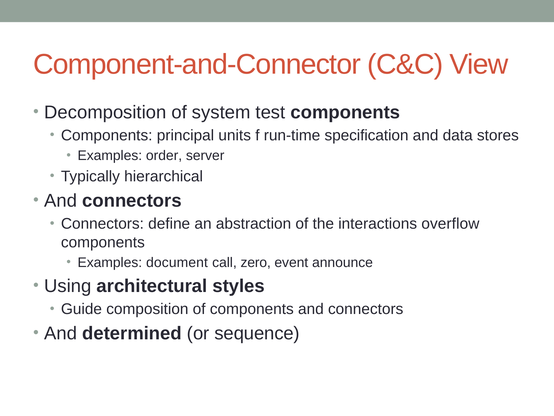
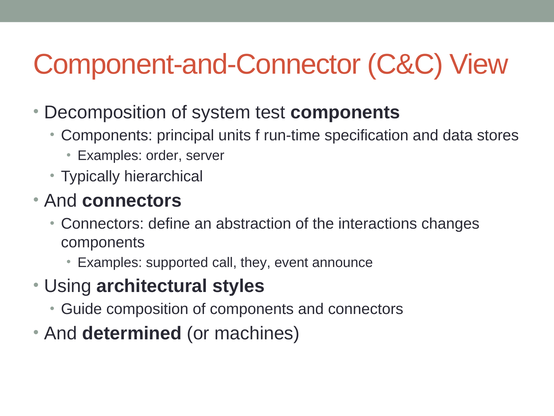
overflow: overflow -> changes (450, 224)
document: document -> supported (177, 262)
zero: zero -> they (256, 262)
sequence: sequence -> machines (257, 333)
